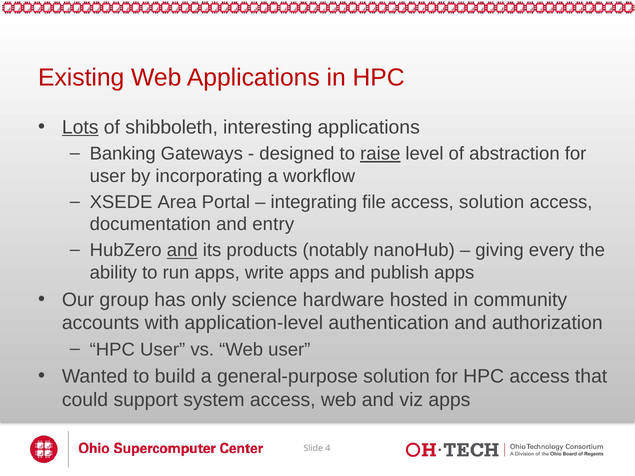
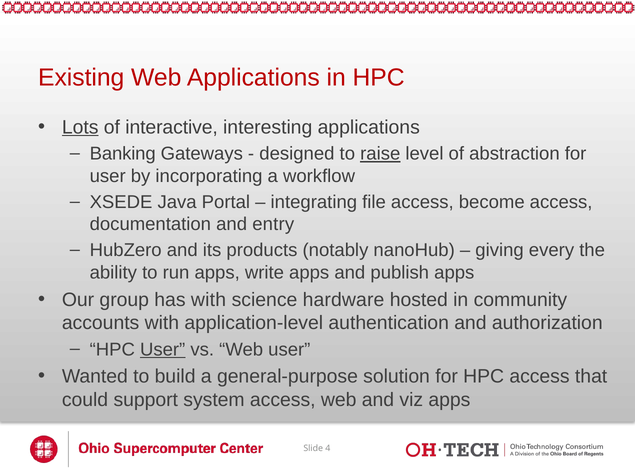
shibboleth: shibboleth -> interactive (172, 127)
Area: Area -> Java (177, 202)
access solution: solution -> become (492, 202)
and underline: present -> none (182, 251)
has only: only -> with (209, 300)
User underline: none -> present (163, 350)
